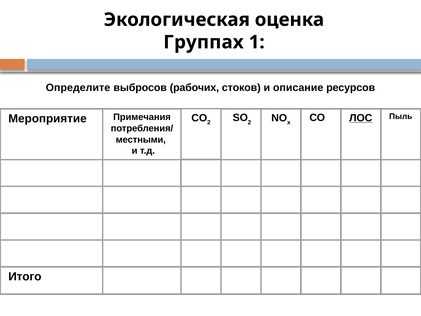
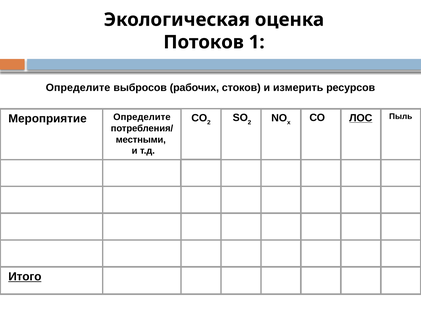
Группах: Группах -> Потоков (204, 42)
описание: описание -> измерить (298, 87)
Мероприятие Примечания: Примечания -> Определите (142, 117)
Итого underline: none -> present (25, 277)
